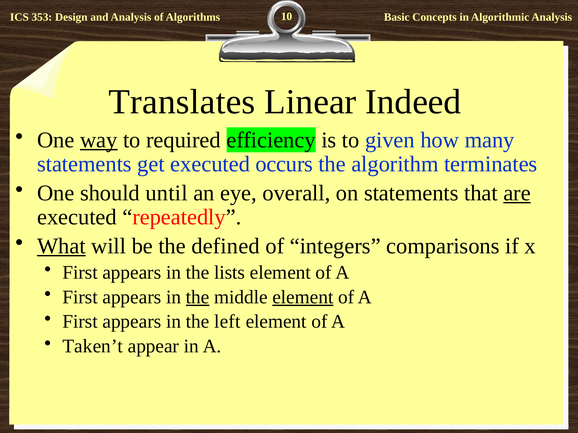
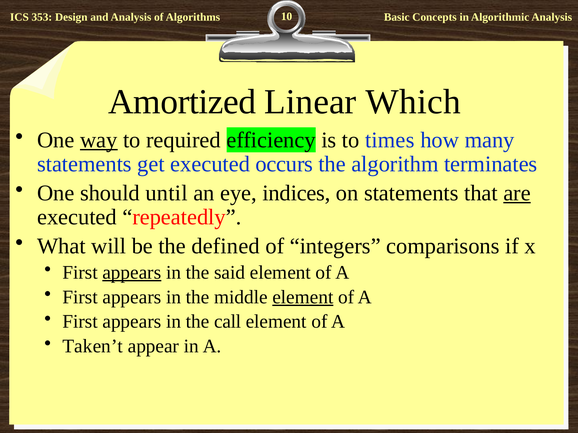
Translates: Translates -> Amortized (182, 102)
Indeed: Indeed -> Which (413, 102)
given: given -> times (390, 140)
overall: overall -> indices (297, 193)
What underline: present -> none (61, 246)
appears underline: none -> present (132, 273)
lists: lists -> said (230, 273)
the underline: present -> none (198, 297)
left: left -> call (228, 322)
